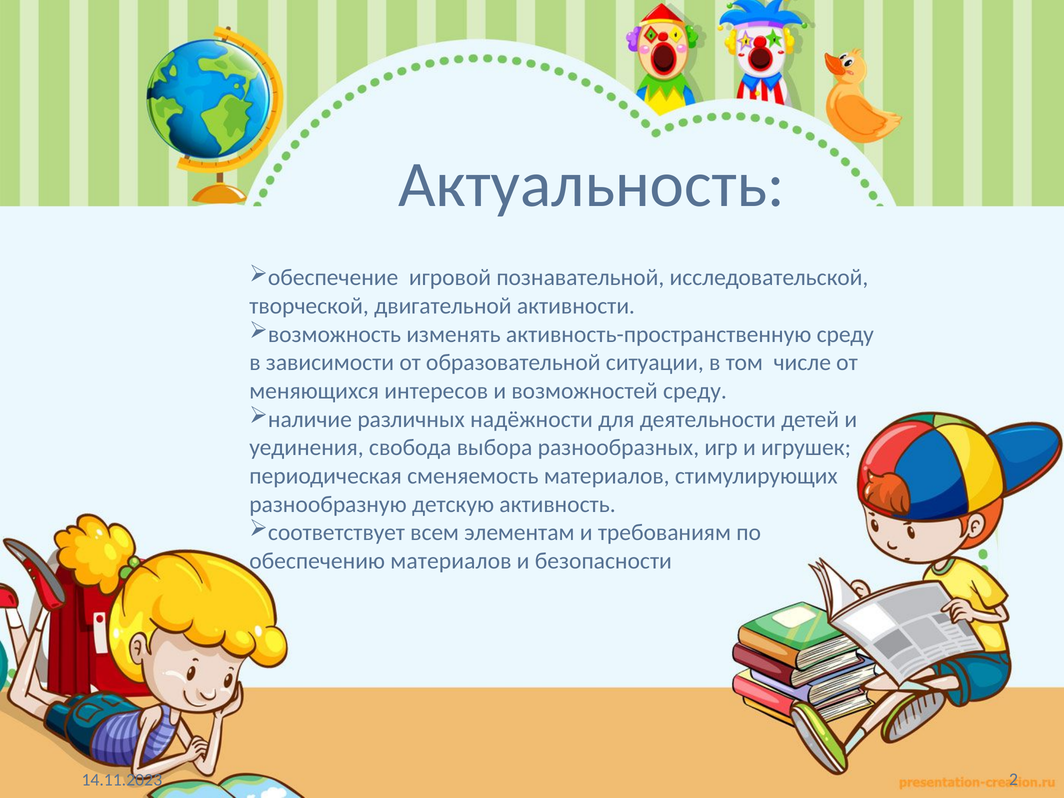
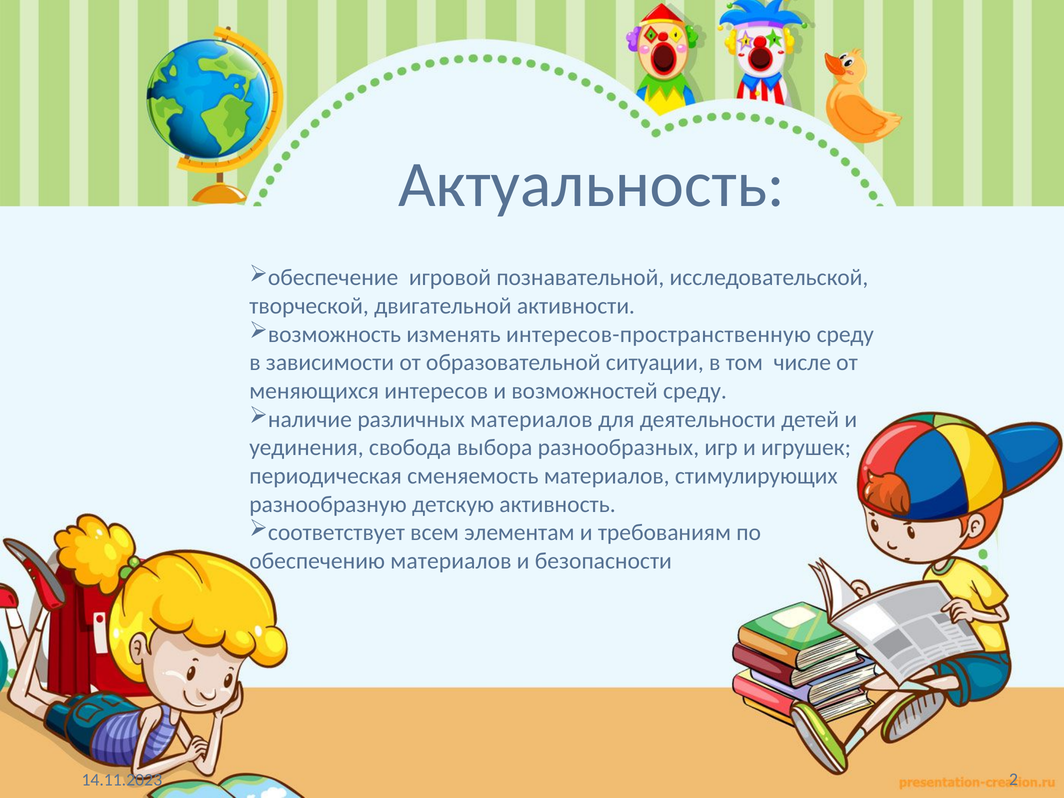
активность-пространственную: активность-пространственную -> интересов-пространственную (659, 334)
различных надёжности: надёжности -> материалов (531, 419)
